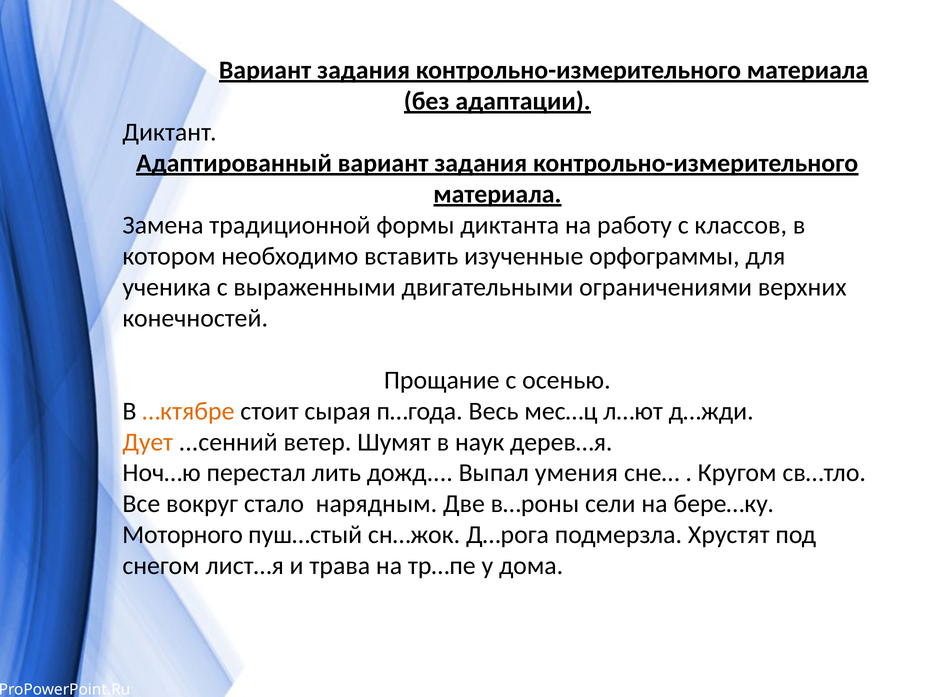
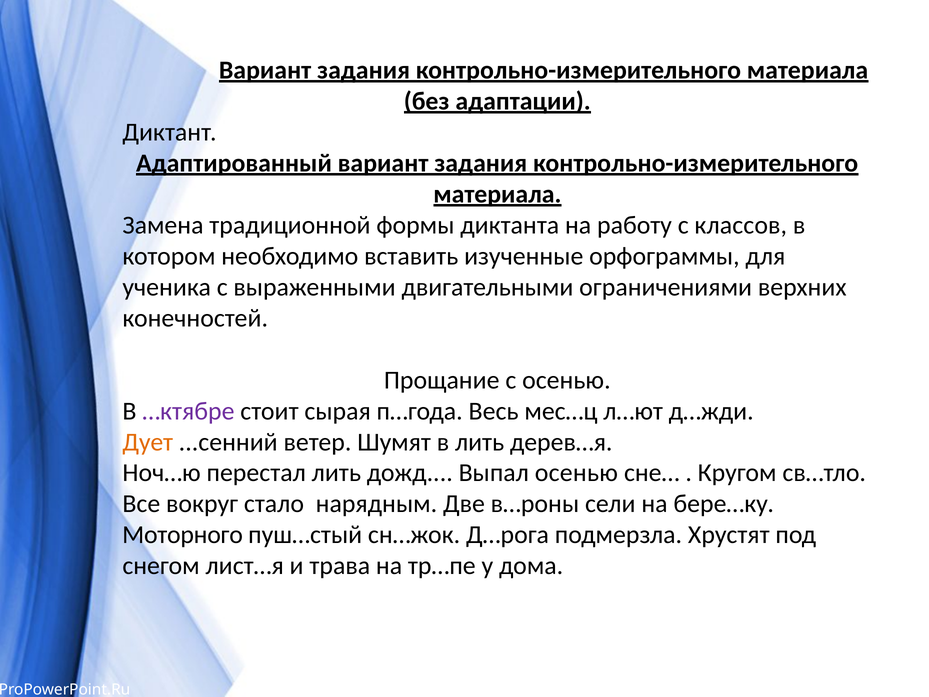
…ктябре colour: orange -> purple (188, 411)
в наук: наук -> лить (480, 442)
Выпал умения: умения -> осенью (576, 473)
